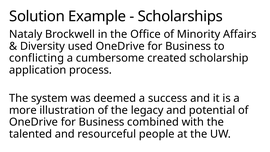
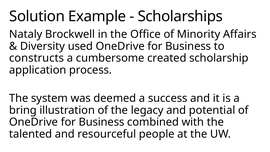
conflicting: conflicting -> constructs (37, 58)
more: more -> bring (23, 110)
